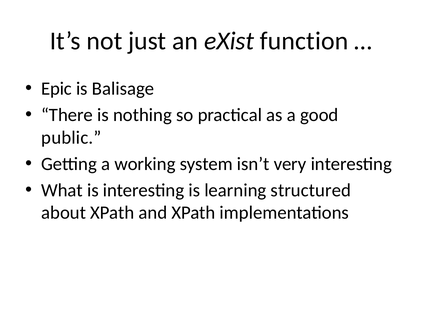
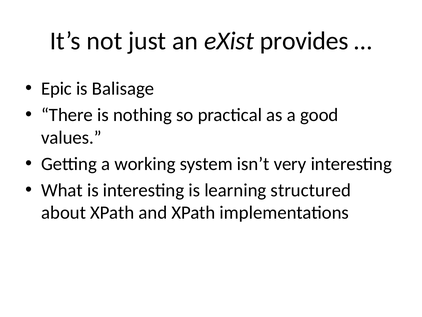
function: function -> provides (304, 41)
public: public -> values (71, 137)
